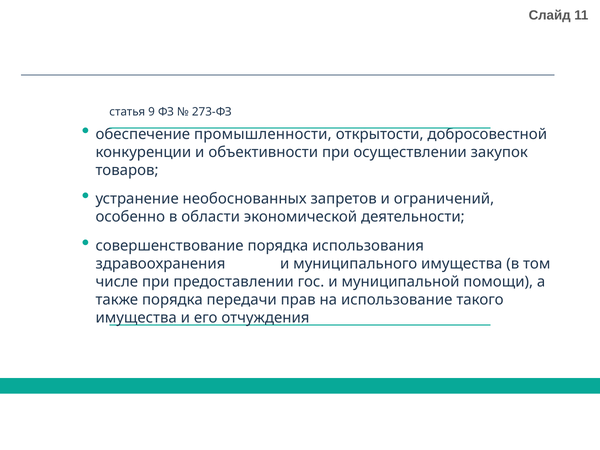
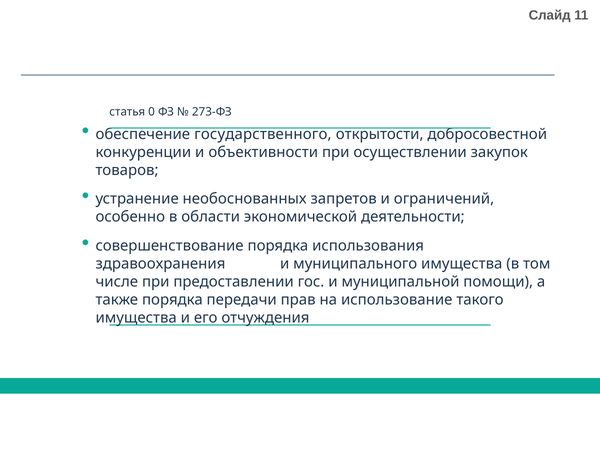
9: 9 -> 0 (152, 112)
промышленности: промышленности -> государственного (263, 134)
